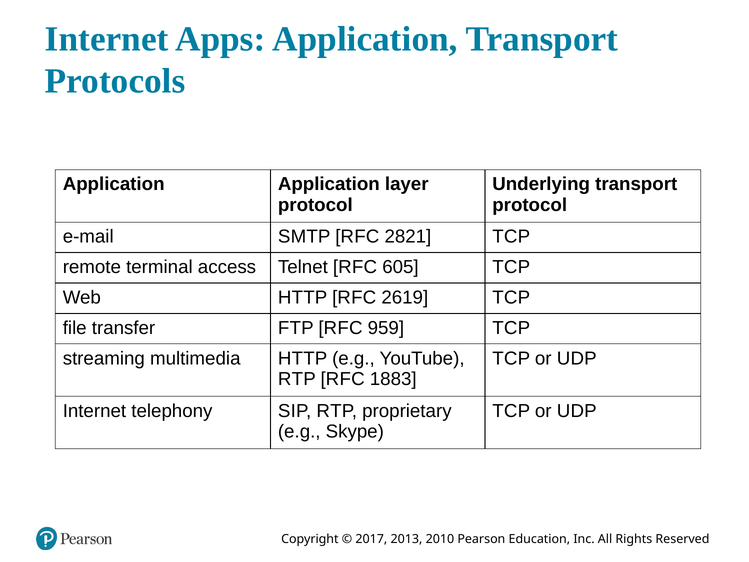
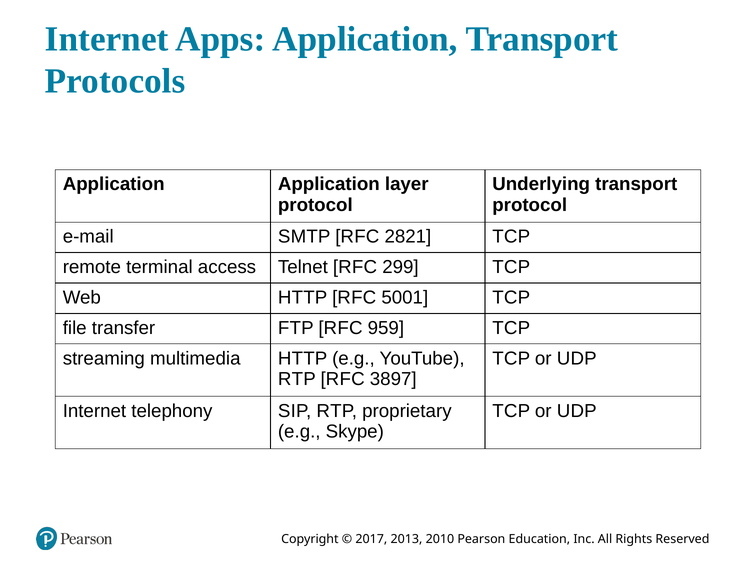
605: 605 -> 299 (400, 267)
2619: 2619 -> 5001 (405, 297)
1883: 1883 -> 3897 (393, 379)
